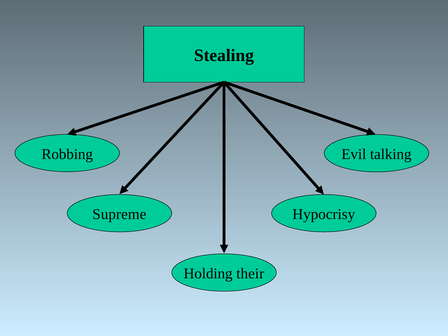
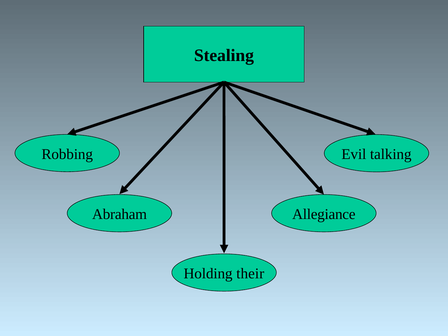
Supreme: Supreme -> Abraham (119, 214)
Hypocrisy: Hypocrisy -> Allegiance (324, 214)
